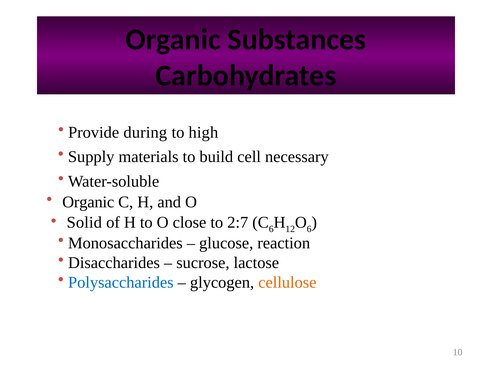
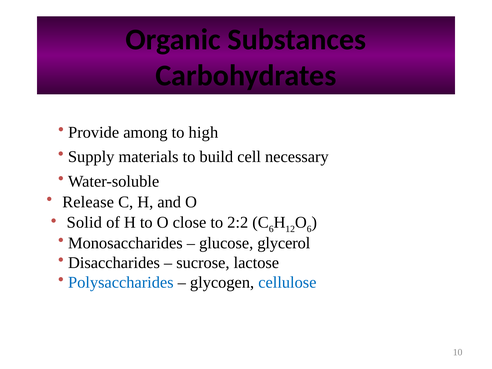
during: during -> among (145, 132)
Organic: Organic -> Release (88, 202)
2:7: 2:7 -> 2:2 (238, 222)
reaction: reaction -> glycerol (284, 243)
cellulose colour: orange -> blue (287, 282)
